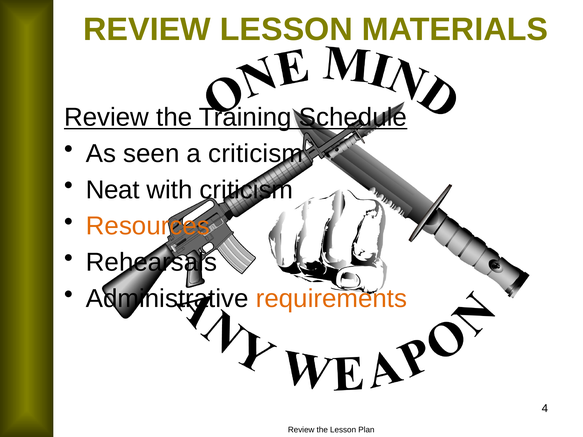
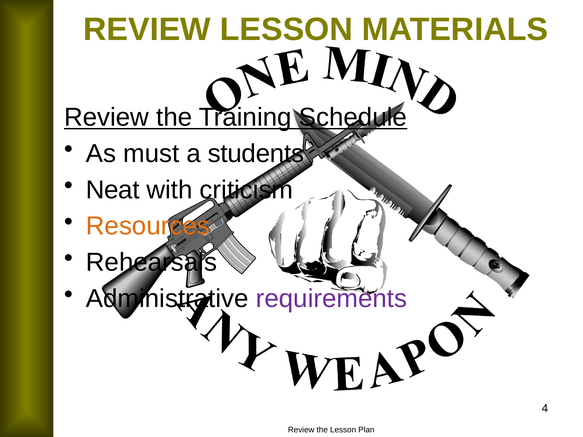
seen: seen -> must (151, 154)
a criticism: criticism -> students (256, 154)
requirements colour: orange -> purple (331, 299)
